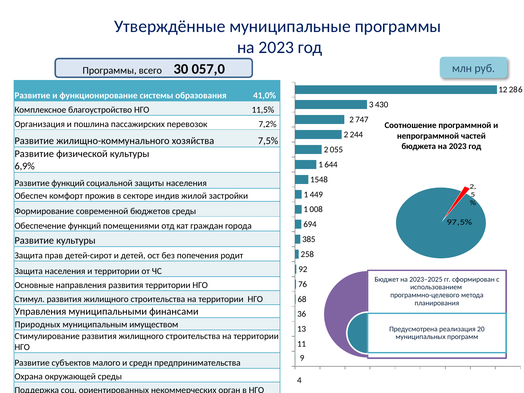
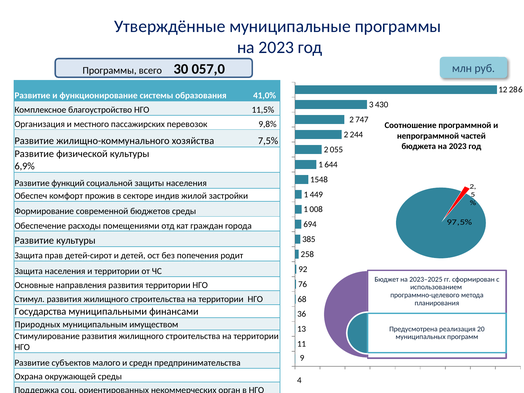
пошлина: пошлина -> местного (91, 124)
7,2%: 7,2% -> 9,8% (268, 124)
Обеспечение функций: функций -> расходы (84, 226)
Управления: Управления -> Государства (40, 312)
